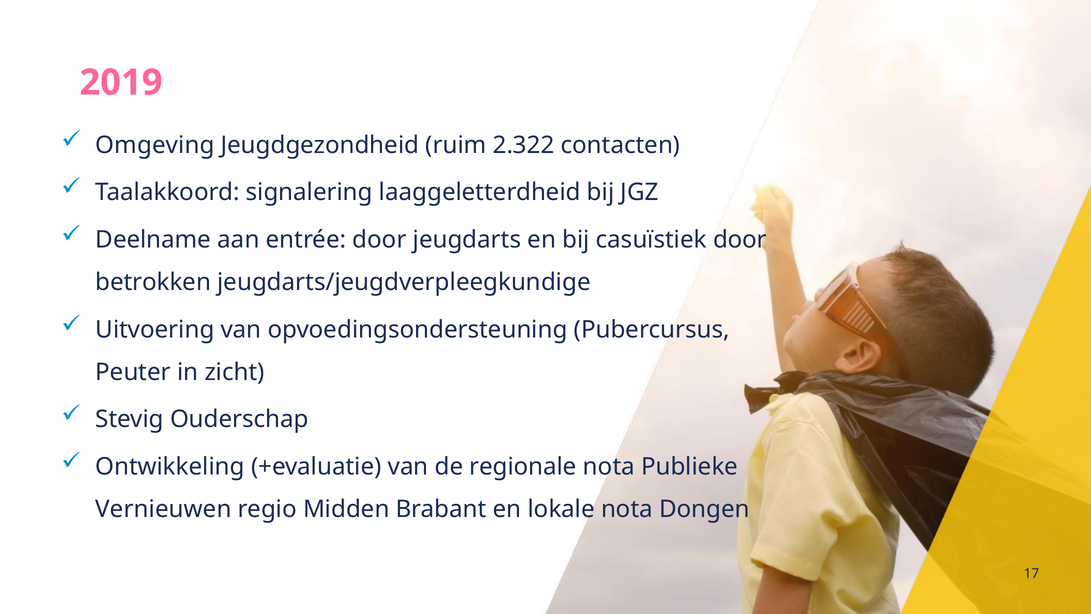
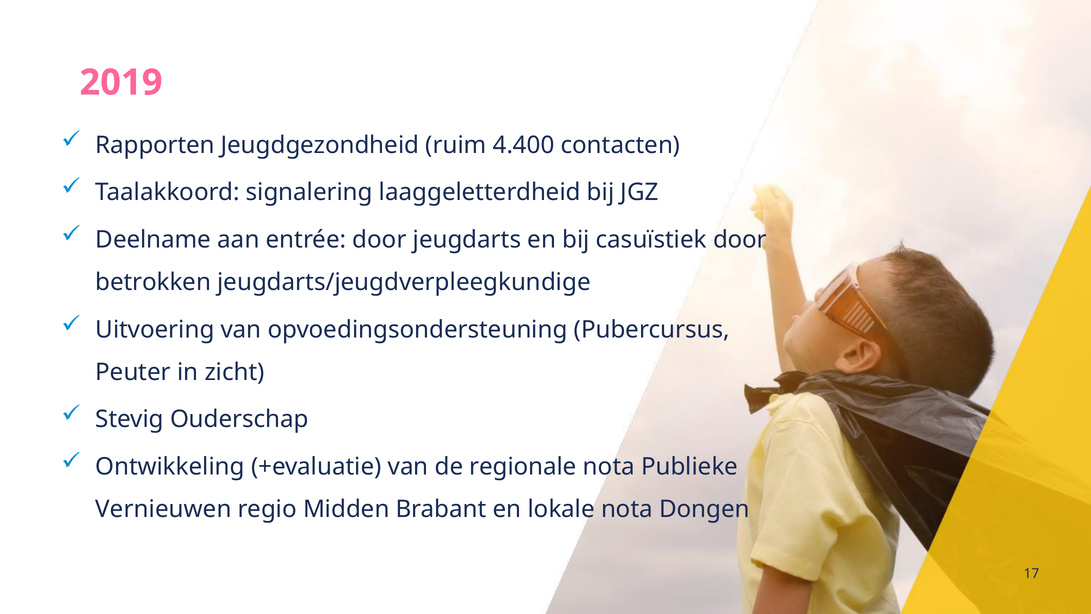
Omgeving: Omgeving -> Rapporten (155, 145)
2.322: 2.322 -> 4.400 (524, 145)
